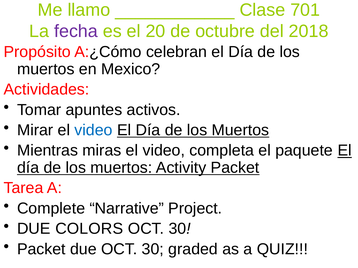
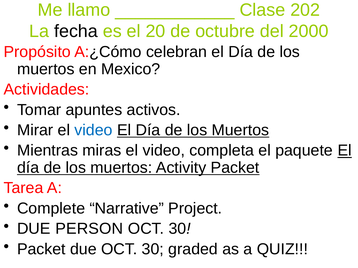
701: 701 -> 202 (305, 10)
fecha colour: purple -> black (76, 31)
2018: 2018 -> 2000 (309, 31)
COLORS: COLORS -> PERSON (89, 229)
